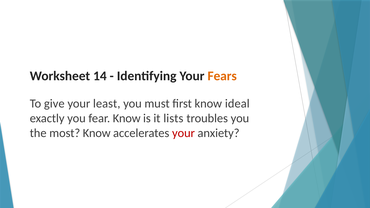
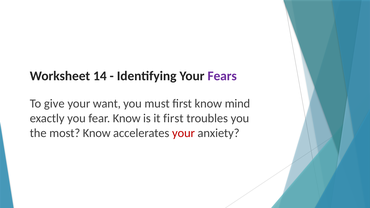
Fears colour: orange -> purple (222, 76)
least: least -> want (107, 104)
ideal: ideal -> mind (237, 104)
it lists: lists -> first (173, 118)
